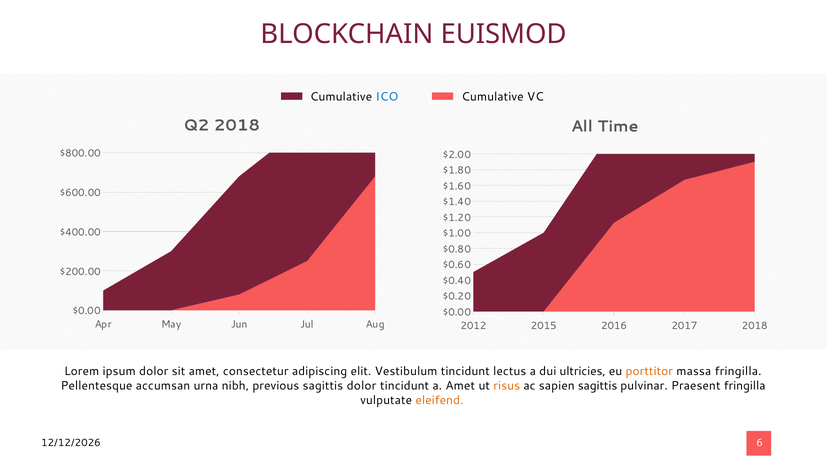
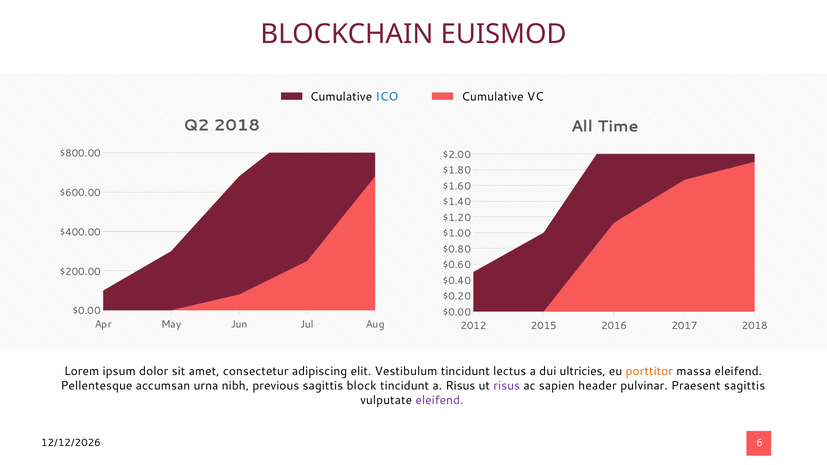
massa fringilla: fringilla -> eleifend (738, 371)
sagittis dolor: dolor -> block (362, 386)
a Amet: Amet -> Risus (460, 386)
risus colour: orange -> purple (507, 386)
sapien sagittis: sagittis -> header (597, 386)
Praesent fringilla: fringilla -> sagittis (745, 386)
eleifend colour: orange -> purple (439, 400)
